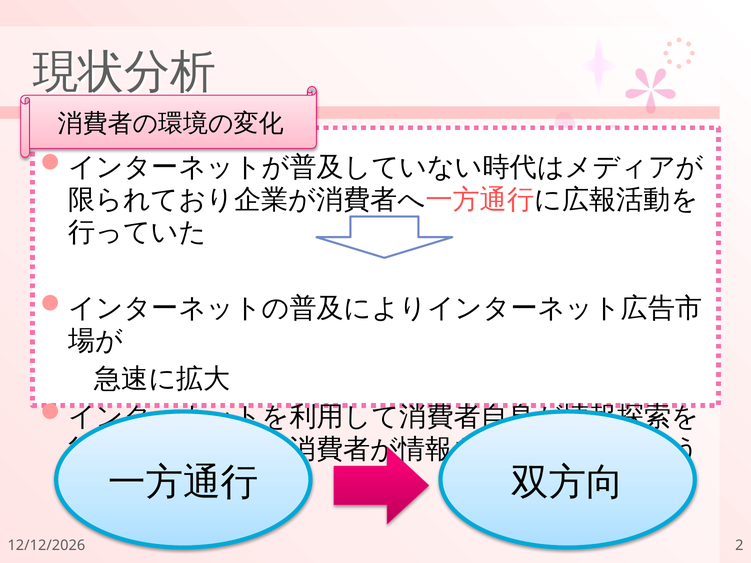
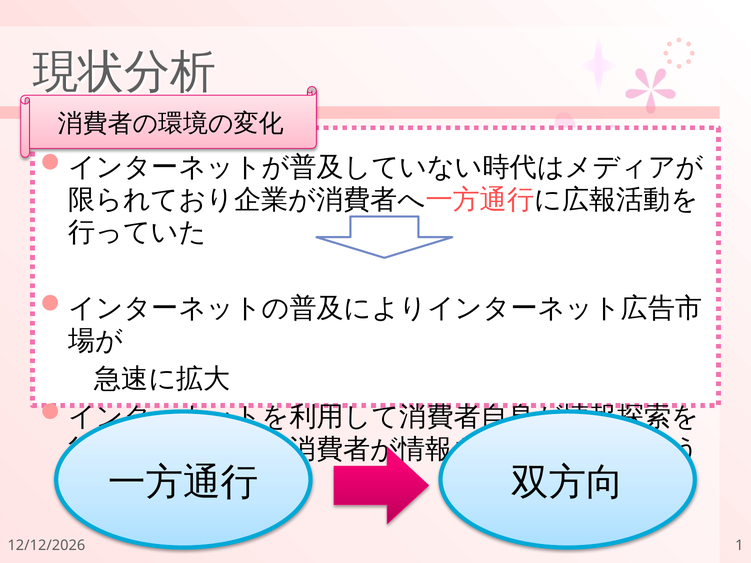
2: 2 -> 1 (739, 546)
